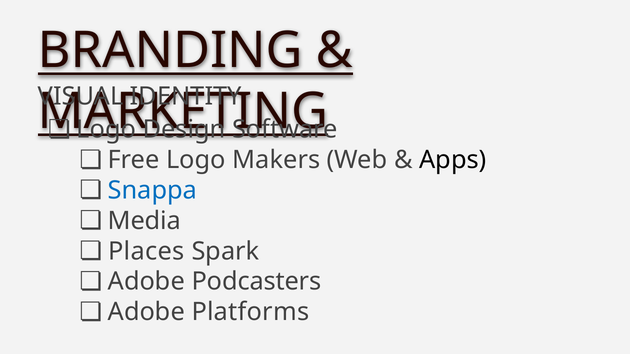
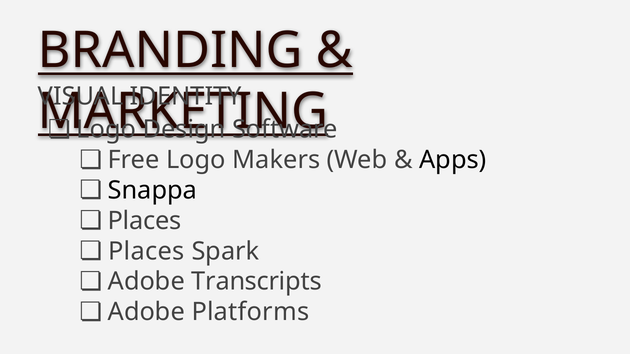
Snappa colour: blue -> black (152, 191)
Media: Media -> Places (145, 221)
Podcasters: Podcasters -> Transcripts (257, 282)
